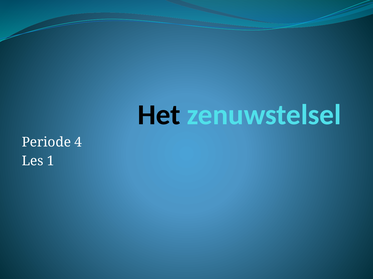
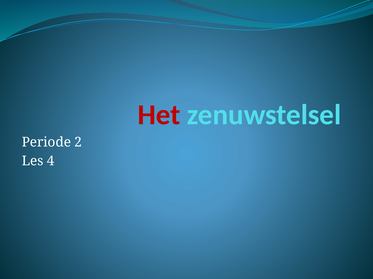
Het colour: black -> red (159, 115)
4: 4 -> 2 (78, 143)
1: 1 -> 4 (51, 161)
